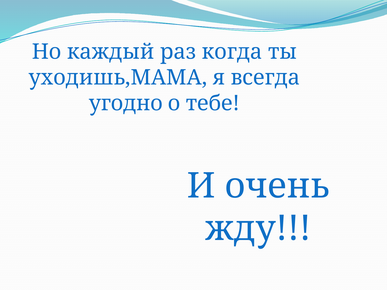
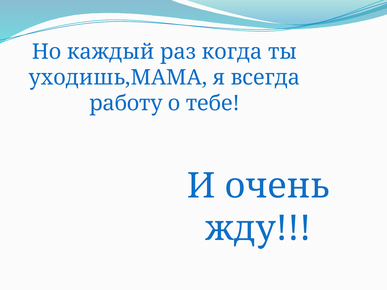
угодно: угодно -> работу (126, 103)
